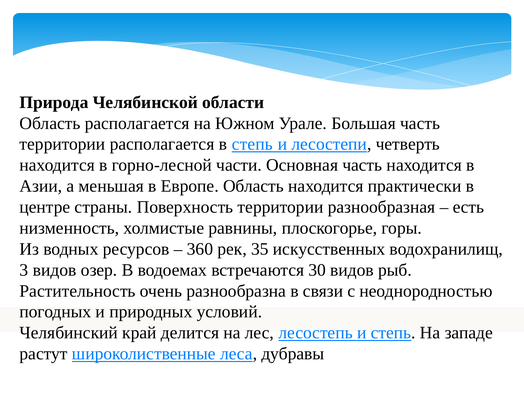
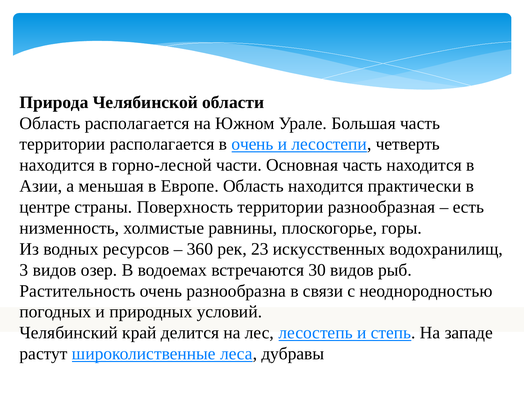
в степь: степь -> очень (252, 144)
35: 35 -> 23 (260, 249)
